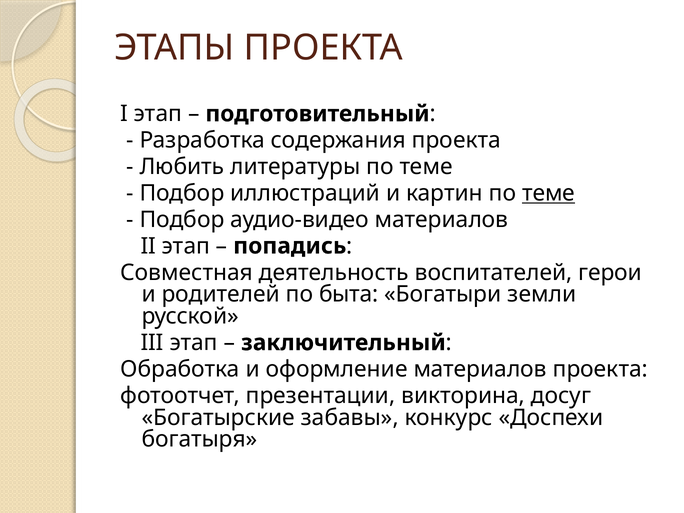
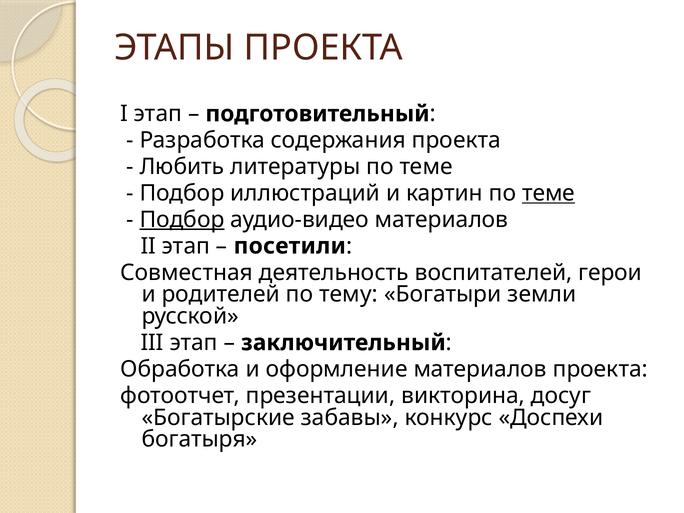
Подбор underline: none -> present (182, 220)
попадись: попадись -> посетили (290, 246)
быта: быта -> тему (349, 294)
